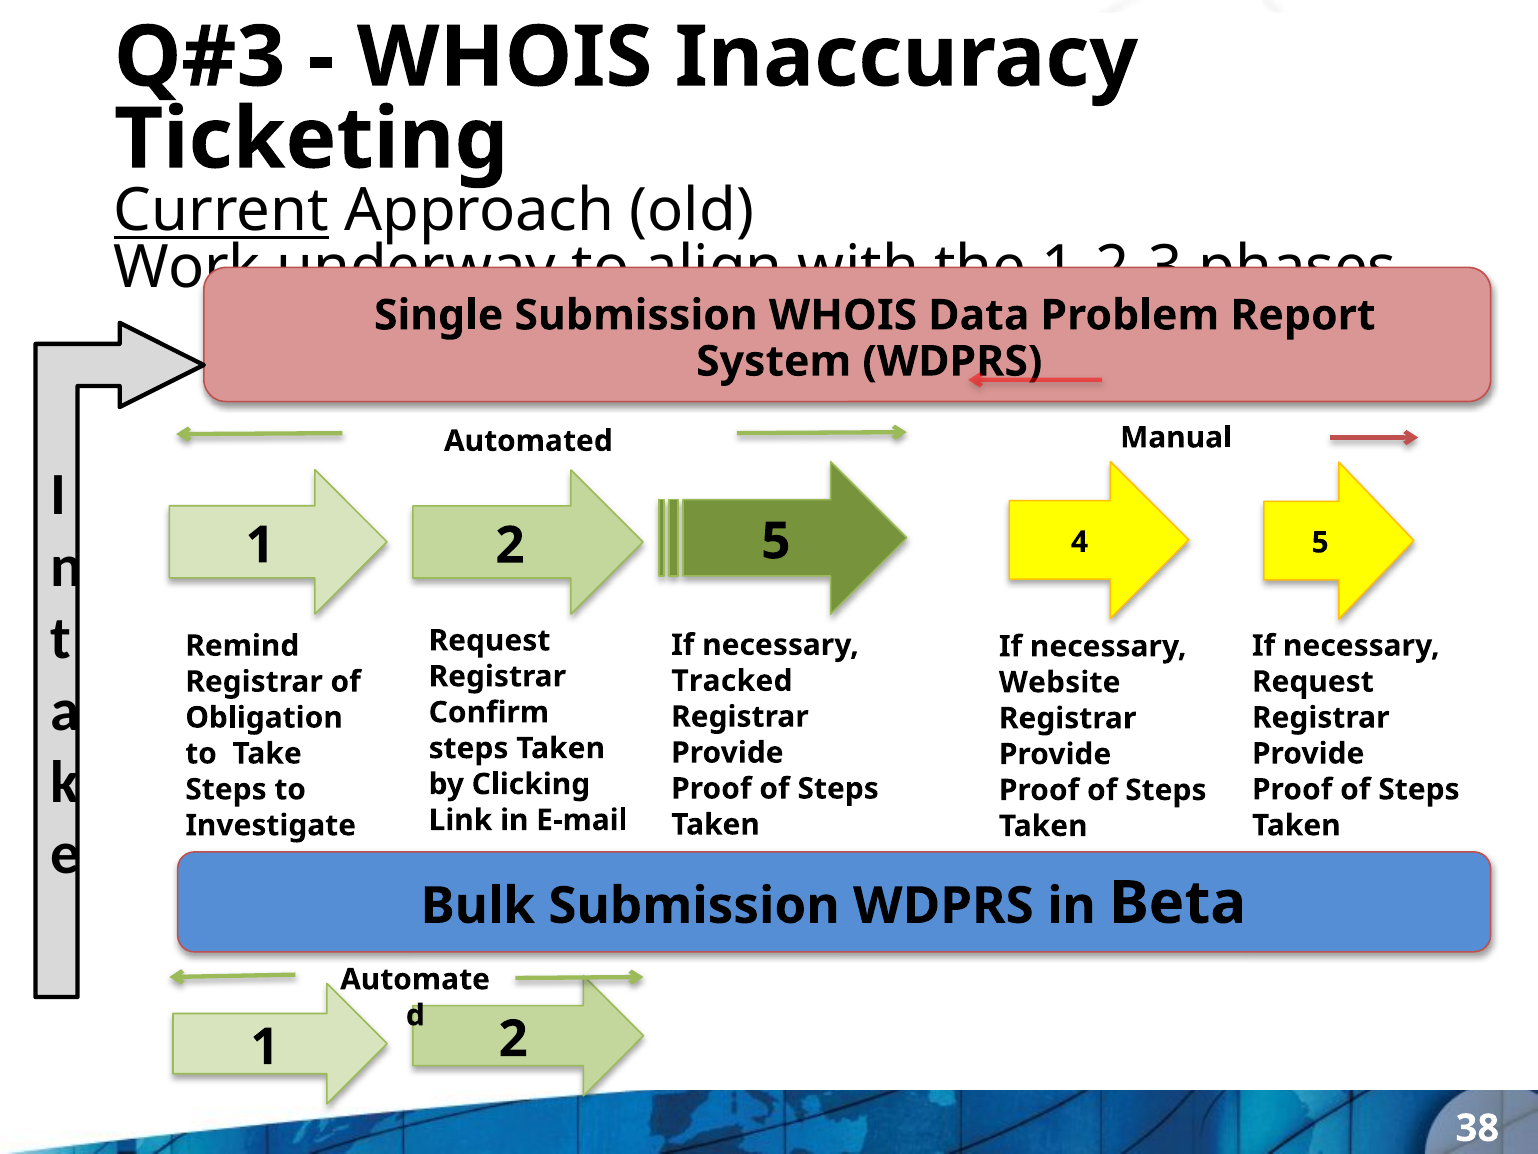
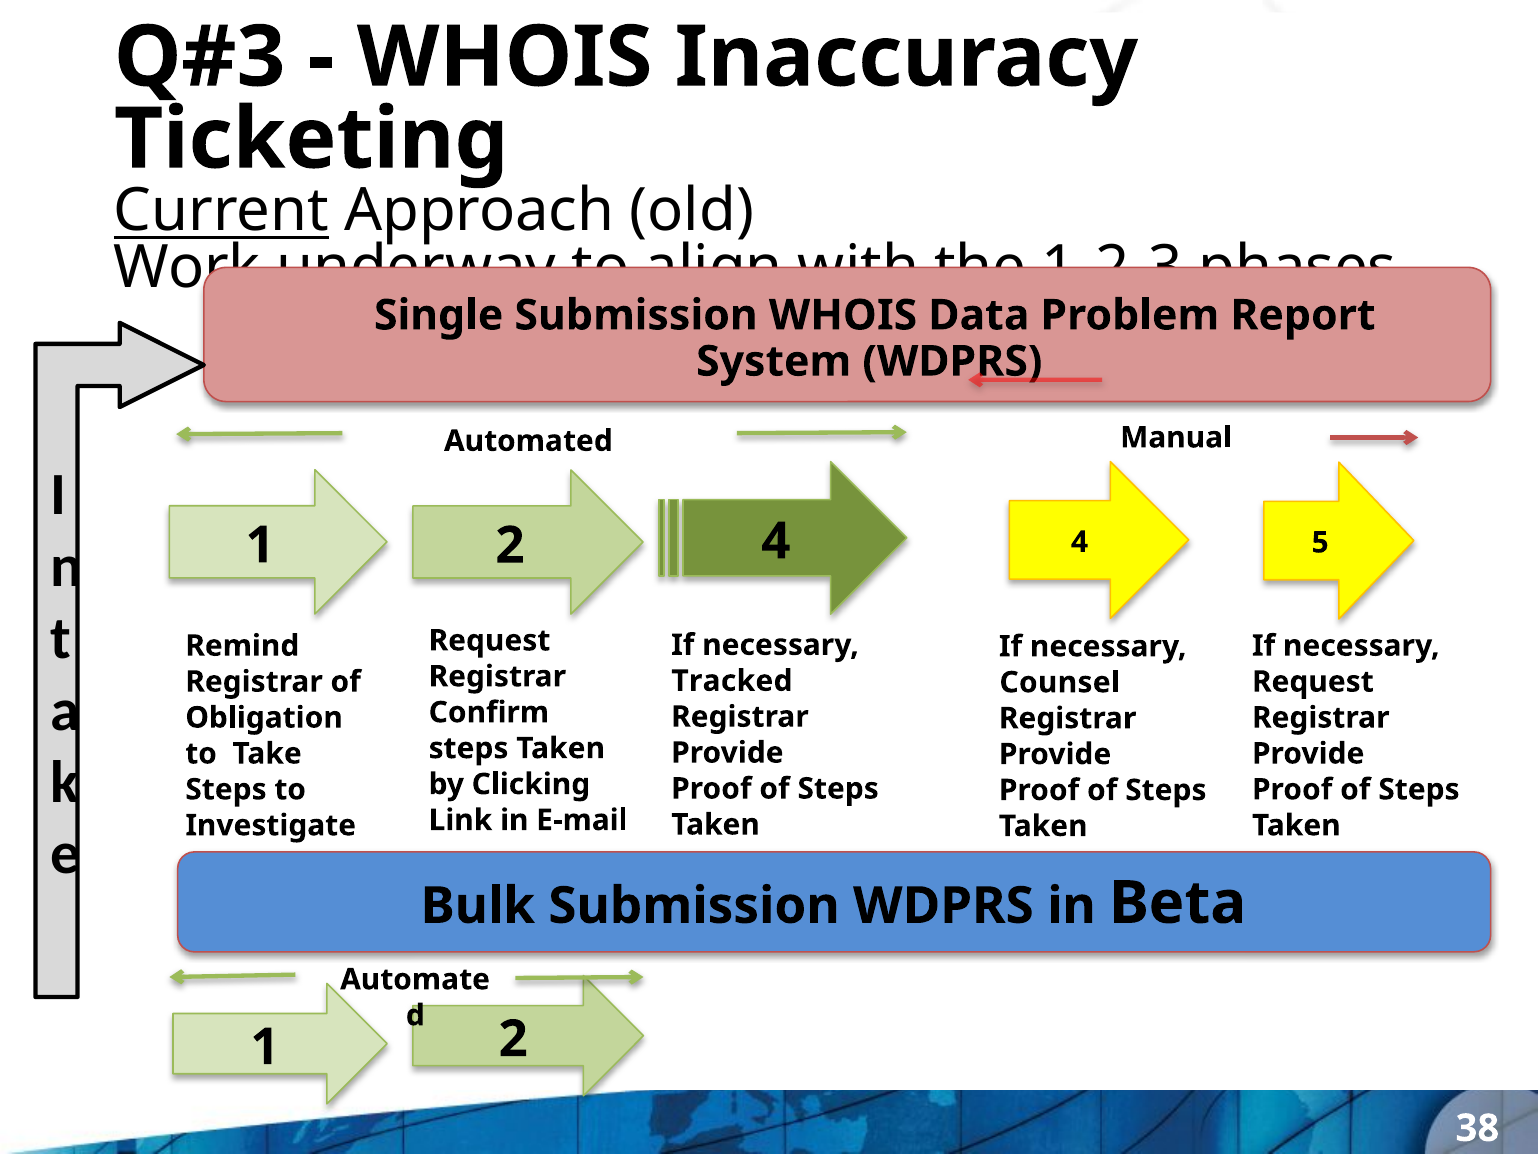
2 5: 5 -> 4 (776, 541)
Website: Website -> Counsel (1060, 682)
